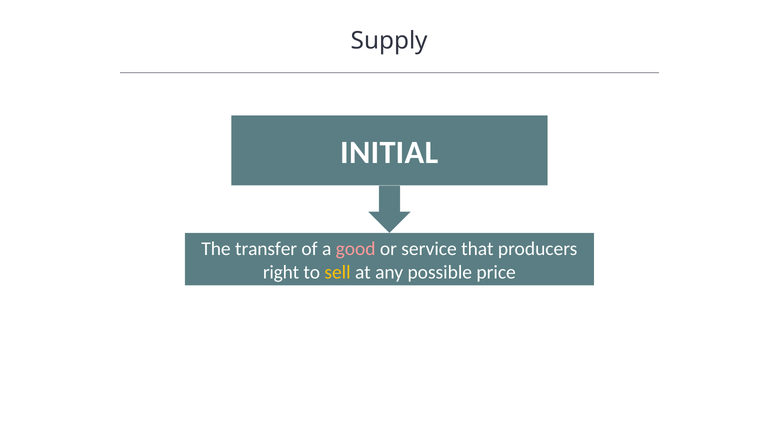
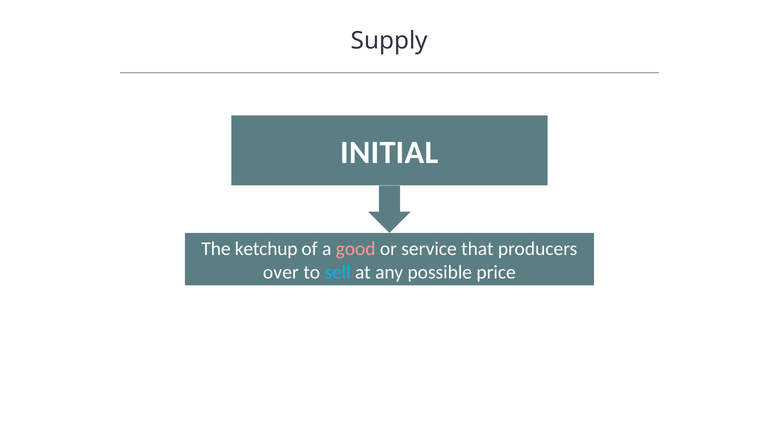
transfer: transfer -> ketchup (266, 249)
right: right -> over (281, 272)
sell colour: yellow -> light blue (338, 272)
